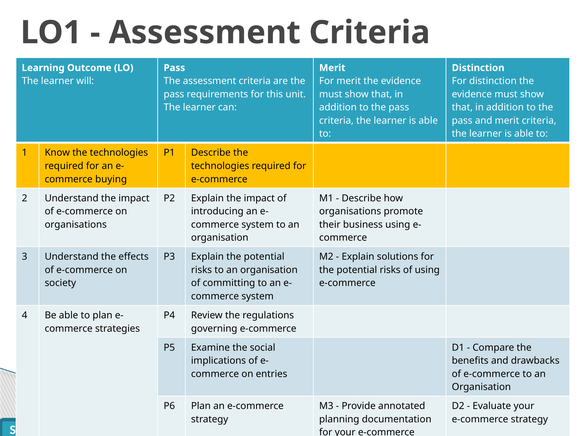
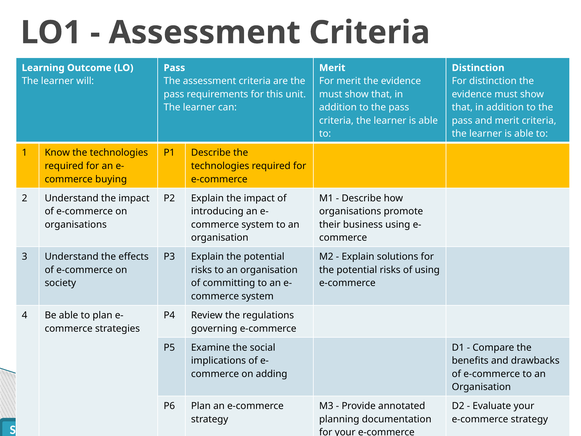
entries: entries -> adding (272, 374)
